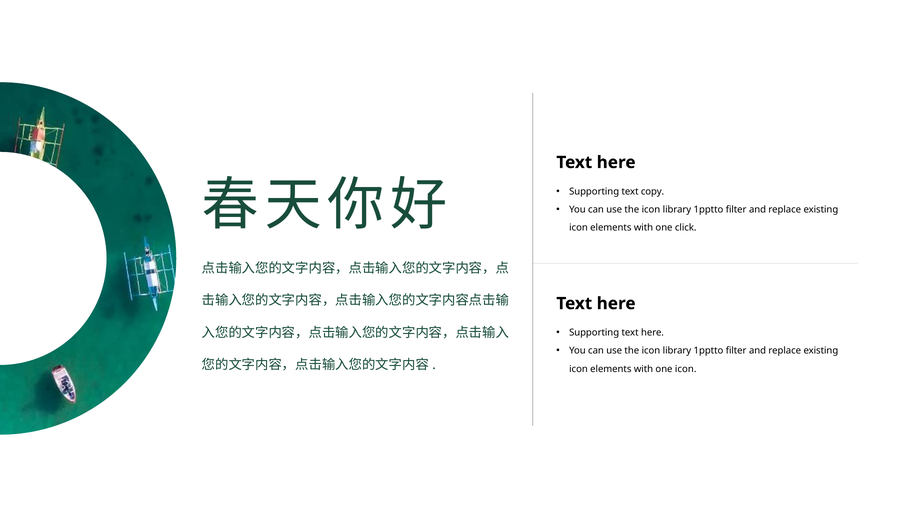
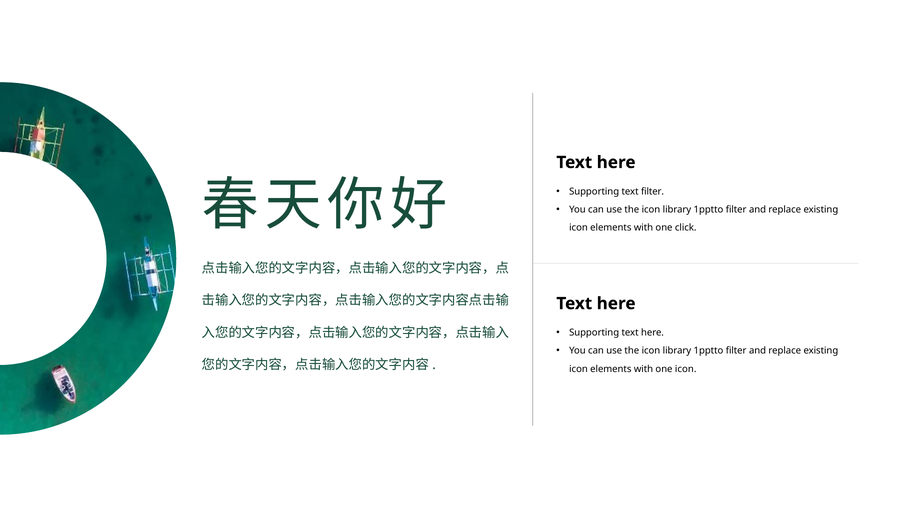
text copy: copy -> filter (652, 192)
